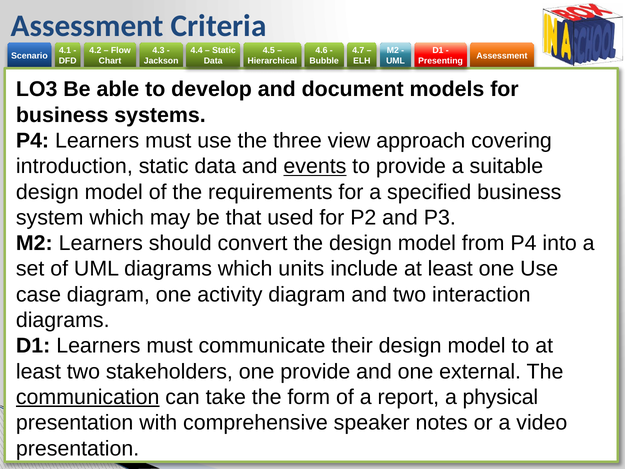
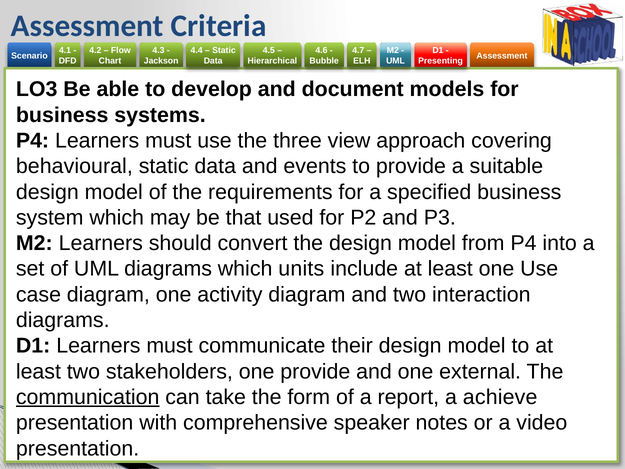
introduction: introduction -> behavioural (74, 166)
events underline: present -> none (315, 166)
physical: physical -> achieve (500, 397)
